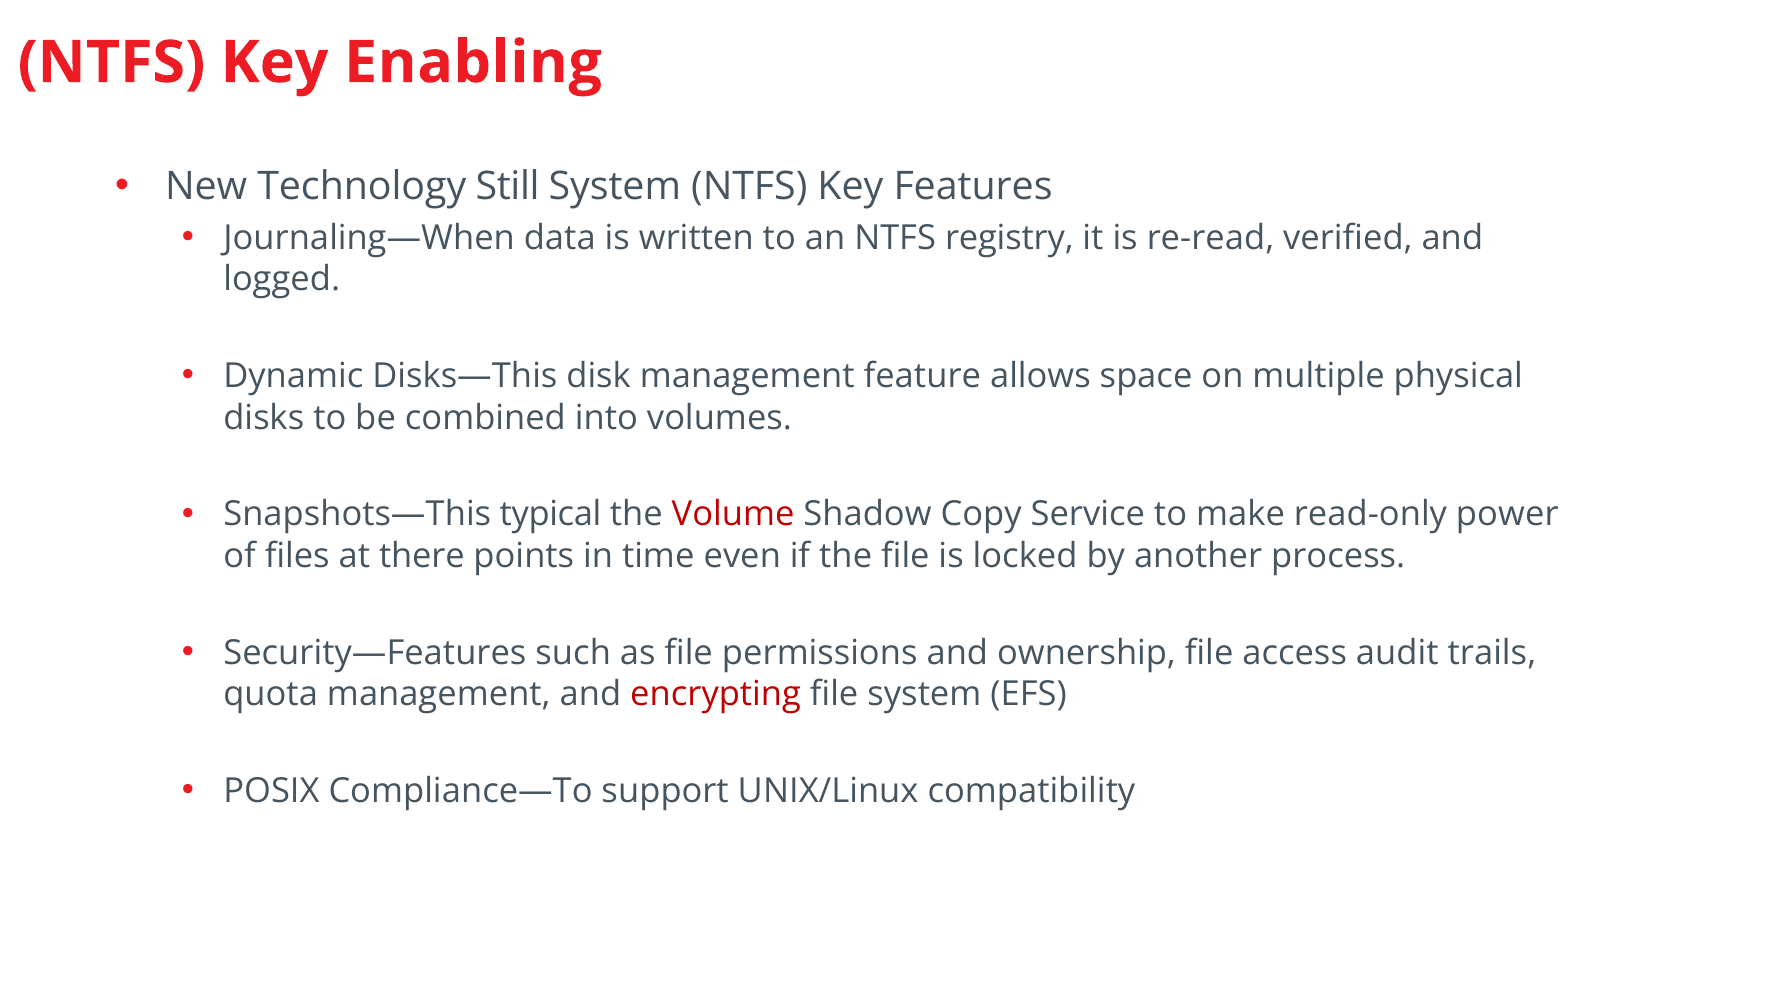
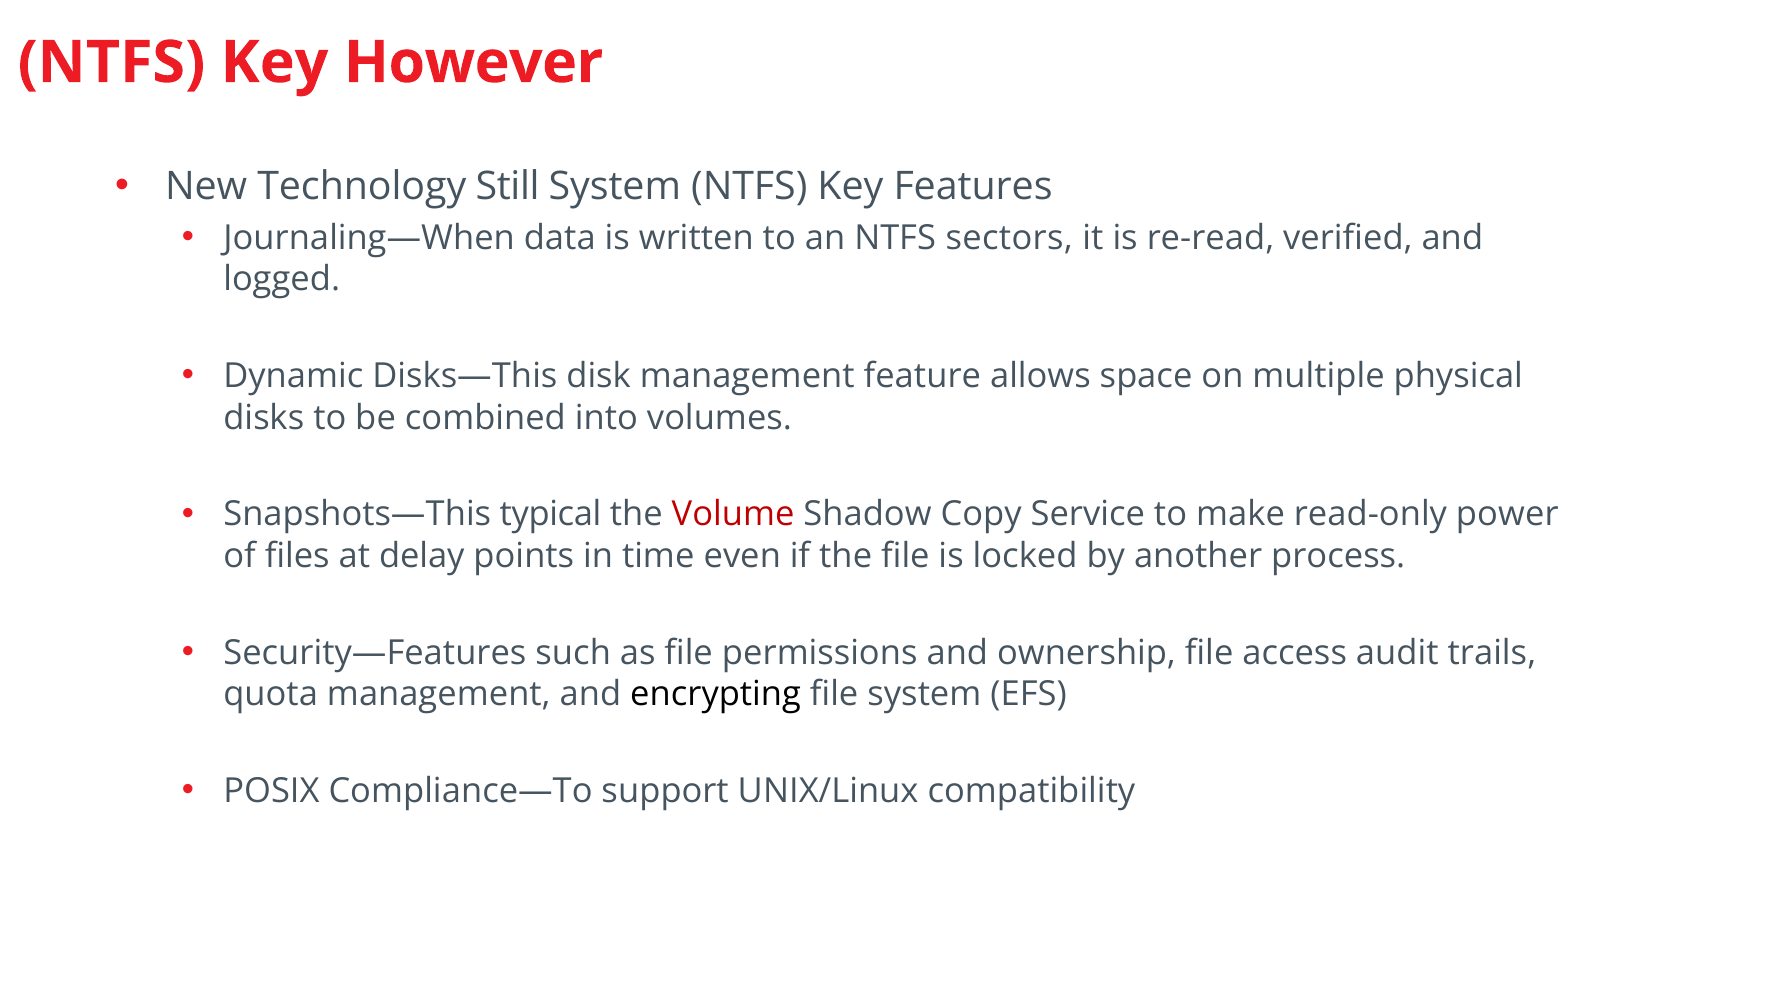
Enabling: Enabling -> However (474, 63)
registry: registry -> sectors (1009, 238)
there: there -> delay (422, 556)
encrypting colour: red -> black (716, 695)
